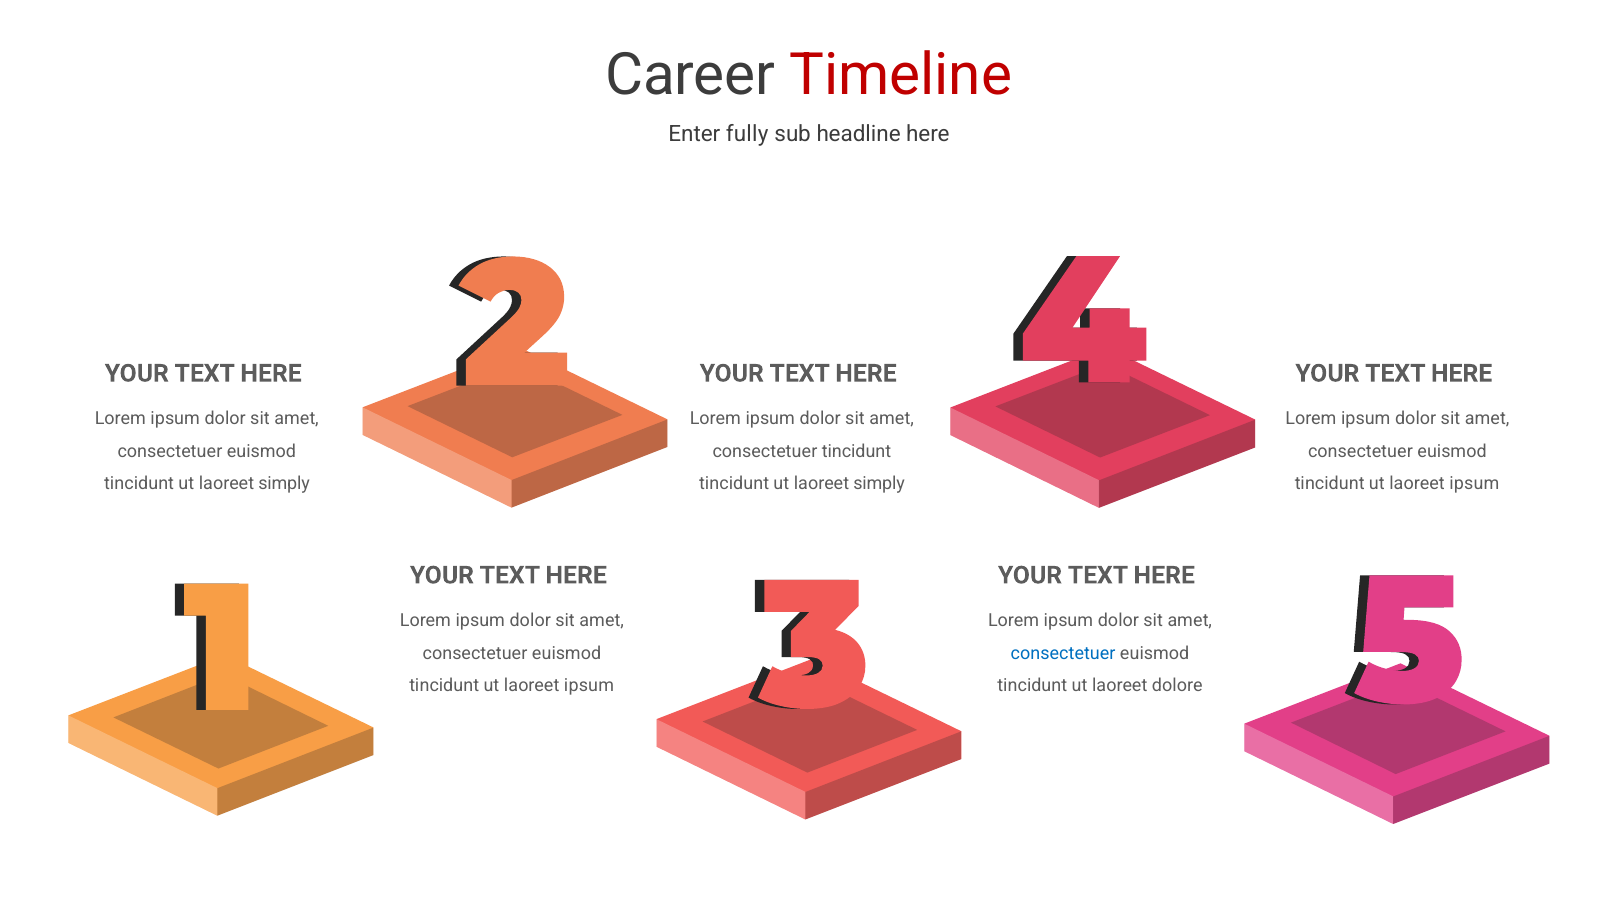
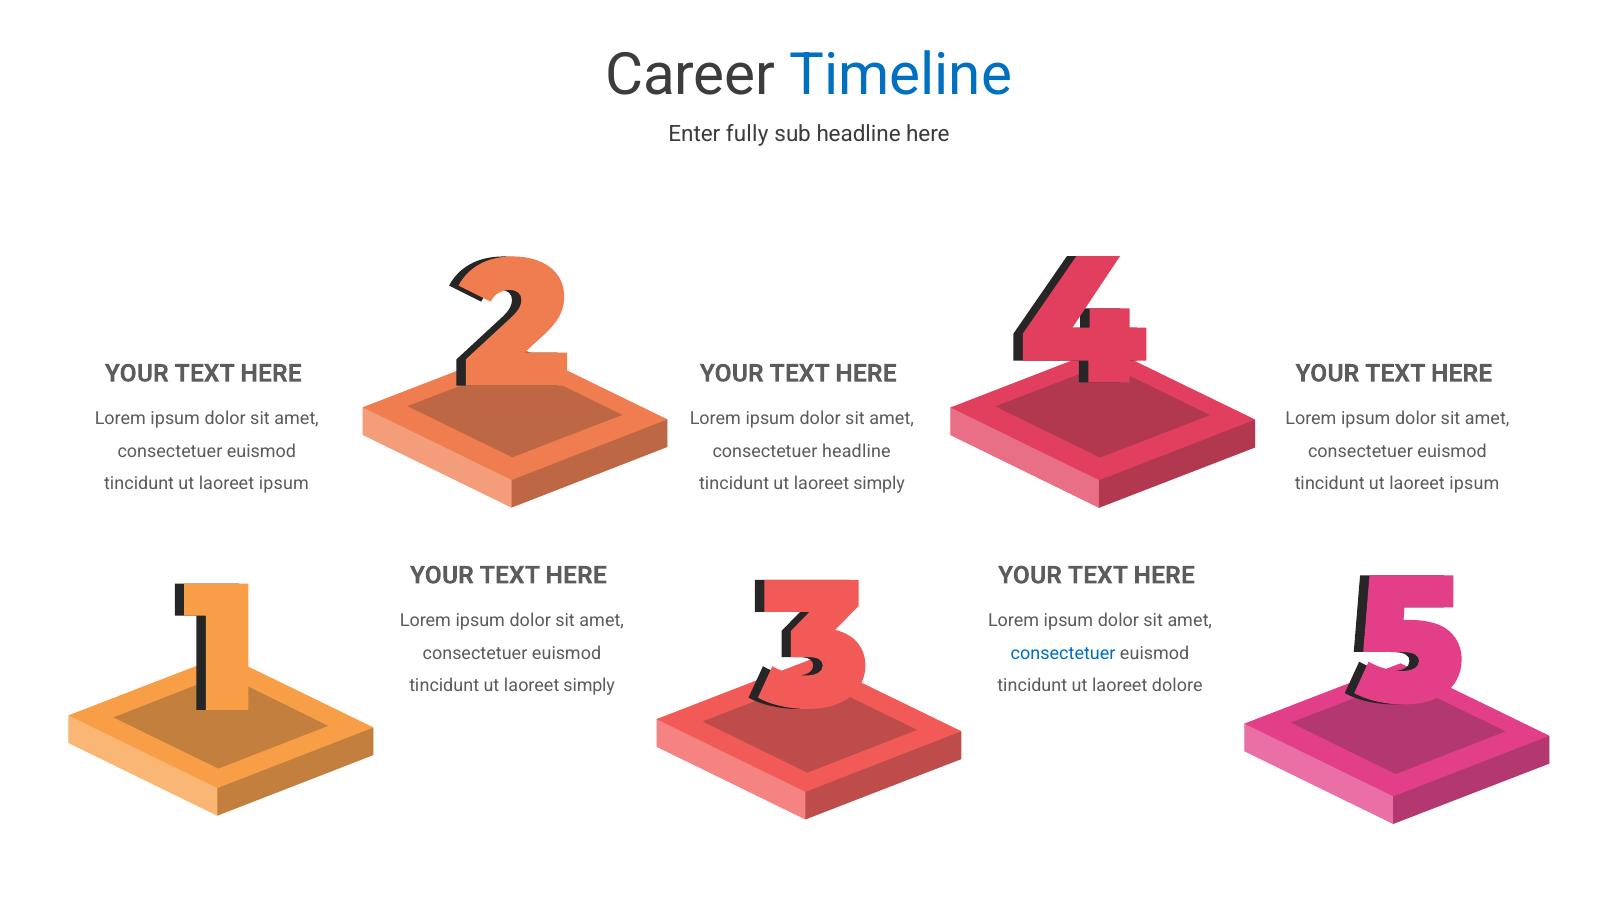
Timeline colour: red -> blue (901, 76)
consectetuer tincidunt: tincidunt -> headline (856, 451)
simply: simply -> ipsum (284, 484)
ipsum: ipsum -> simply (589, 686)
